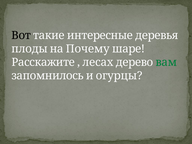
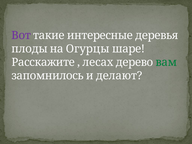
Вот colour: black -> purple (21, 35)
Почему: Почему -> Огурцы (88, 49)
огурцы: огурцы -> делают (119, 76)
